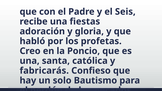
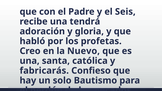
fiestas: fiestas -> tendrá (85, 22)
Poncio: Poncio -> Nuevo (83, 51)
